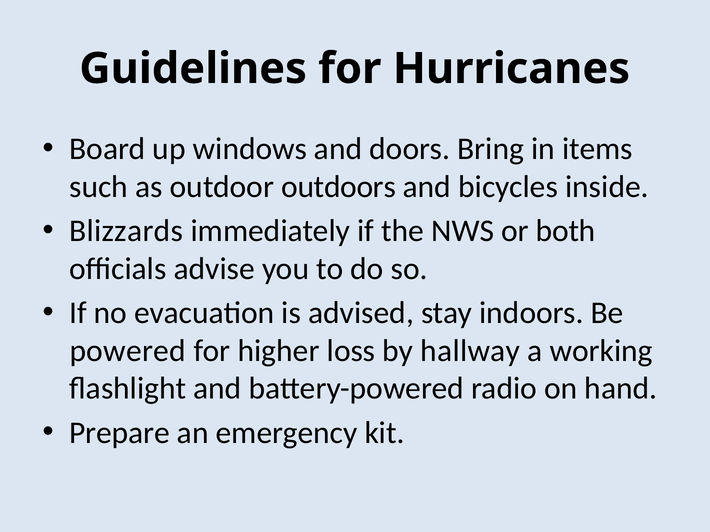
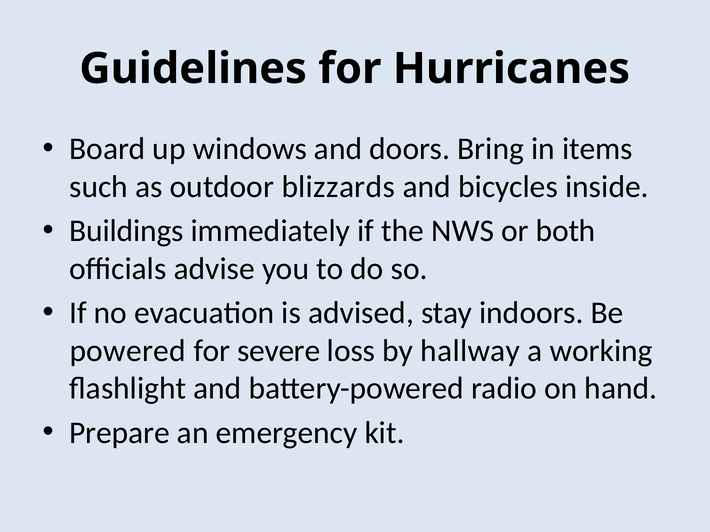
outdoors: outdoors -> blizzards (338, 187)
Blizzards: Blizzards -> Buildings (126, 231)
higher: higher -> severe (279, 351)
